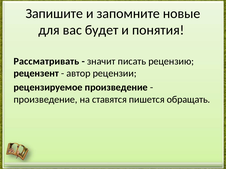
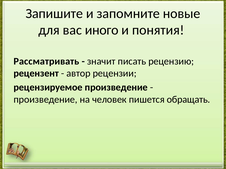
будет: будет -> иного (102, 30)
ставятся: ставятся -> человек (109, 100)
